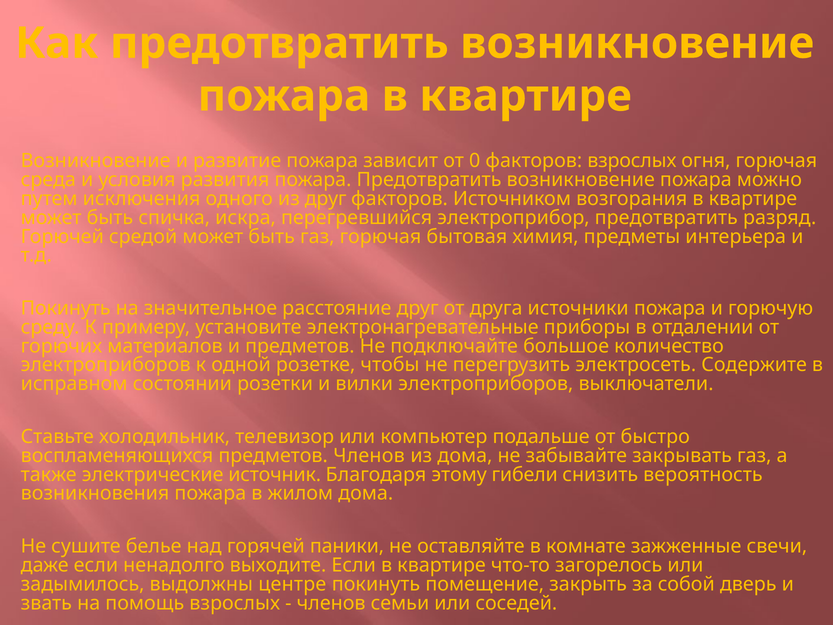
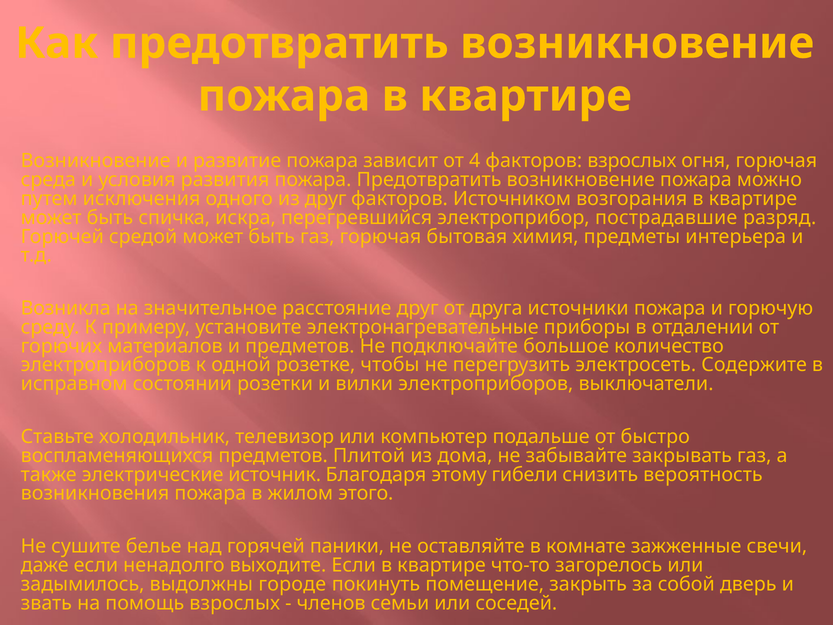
0: 0 -> 4 (475, 161)
электроприбор предотвратить: предотвратить -> пострадавшие (666, 218)
Покинуть: Покинуть -> Возникла (66, 308)
предметов Членов: Членов -> Плитой (369, 455)
жилом дома: дома -> этого (366, 493)
центре: центре -> городе (292, 584)
